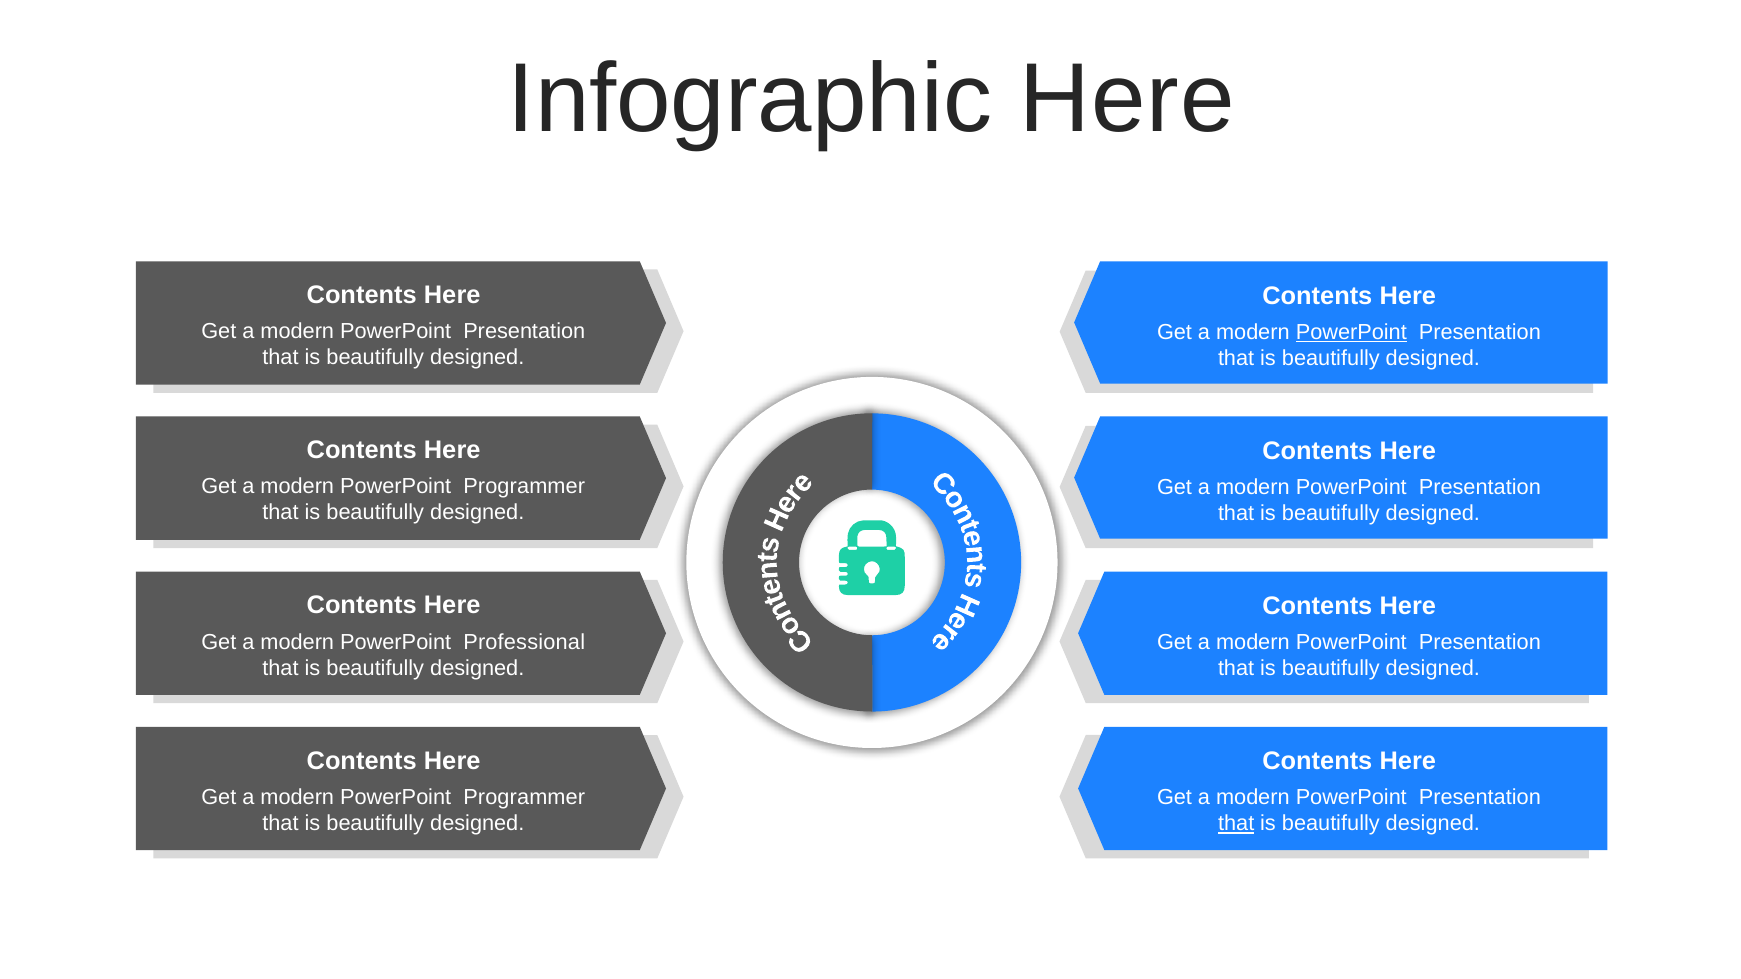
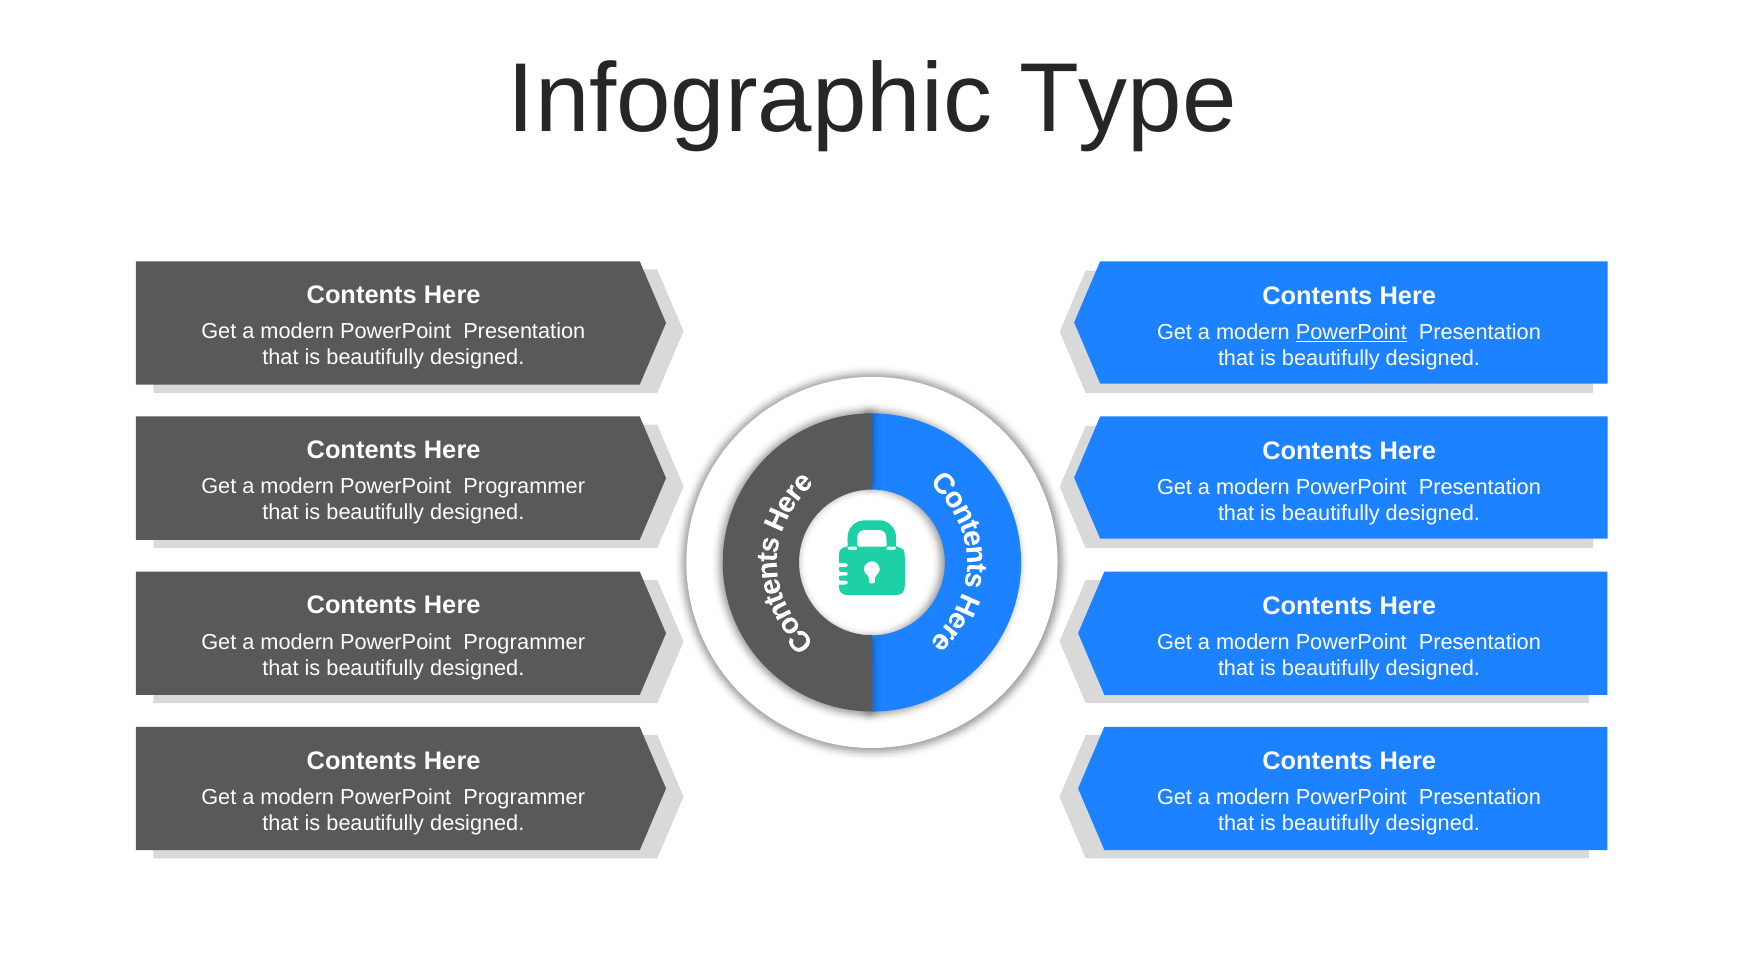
Infographic Here: Here -> Type (1128, 100)
Professional: Professional -> Programmer (524, 642)
that underline: present -> none (1236, 824)
